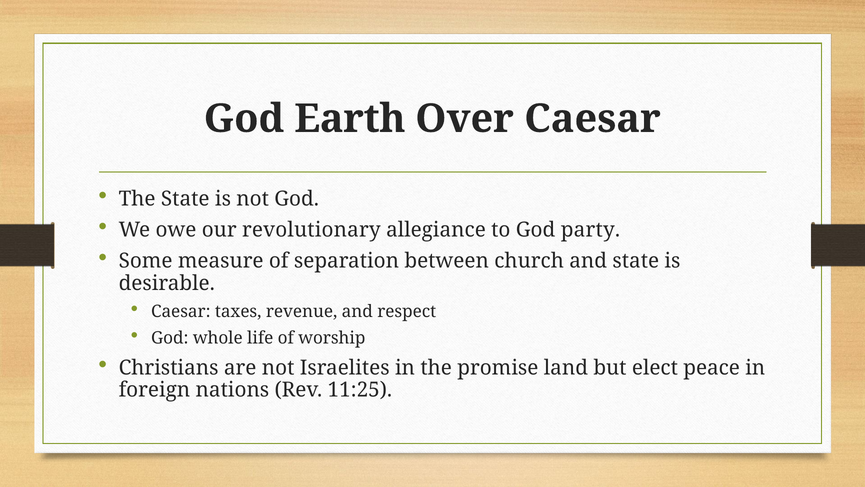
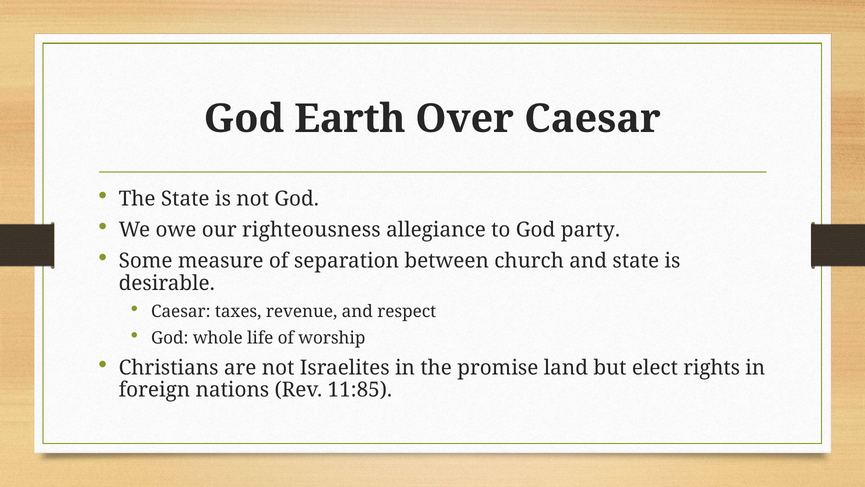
revolutionary: revolutionary -> righteousness (311, 230)
peace: peace -> rights (712, 367)
11:25: 11:25 -> 11:85 (360, 390)
